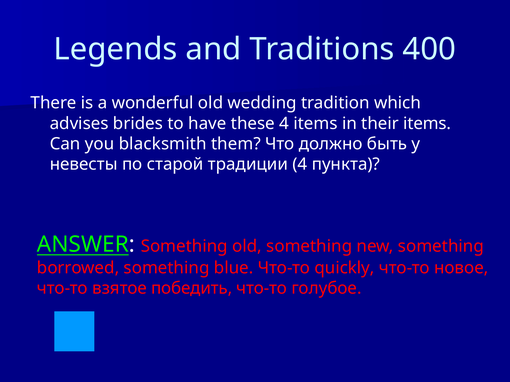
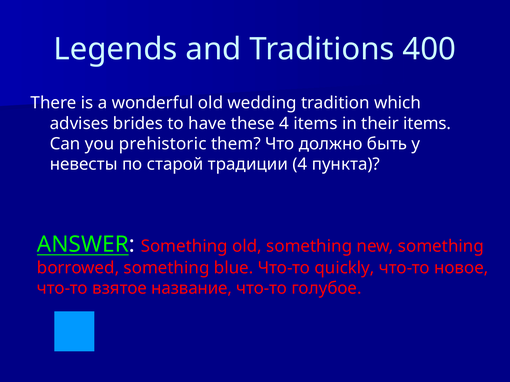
blacksmith: blacksmith -> prehistoric (163, 144)
победить: победить -> название (192, 289)
